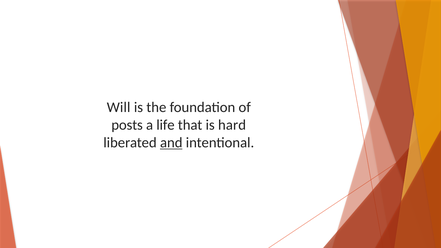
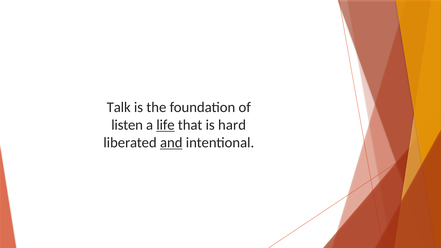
Will: Will -> Talk (119, 107)
posts: posts -> listen (127, 125)
life underline: none -> present (165, 125)
